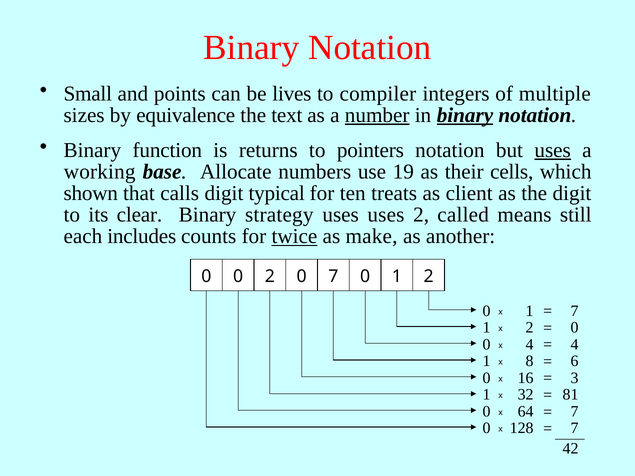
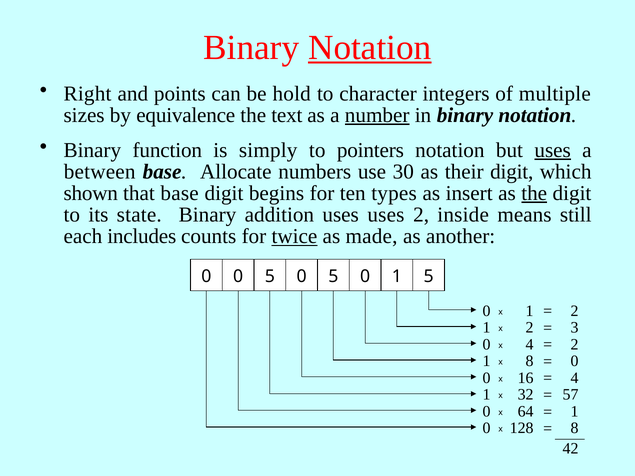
Notation underline: none -> present (370, 47)
Small: Small -> Right (88, 94)
lives: lives -> hold (292, 94)
compiler: compiler -> character (378, 94)
binary underline: present -> none (465, 115)
returns: returns -> simply (268, 150)
working: working -> between (100, 172)
19: 19 -> 30 (403, 172)
their cells: cells -> digit (512, 172)
that calls: calls -> base (180, 193)
typical: typical -> begins (277, 193)
treats: treats -> types (394, 193)
client: client -> insert (469, 193)
the underline: none -> present (534, 193)
clear: clear -> state (139, 215)
strategy: strategy -> addition (279, 215)
called: called -> inside (463, 215)
make: make -> made (372, 237)
0 0 2: 2 -> 5 (270, 276)
7: 7 -> 5 (333, 276)
1 2: 2 -> 5 (429, 276)
7: 7 -> 2 (574, 311)
x 0: 0 -> 3 (574, 328)
4: 4 -> 2 (574, 345)
x 6: 6 -> 0 (574, 361)
x 3: 3 -> 4 (574, 378)
81: 81 -> 57 (571, 395)
7: 7 -> 1 (574, 412)
7: 7 -> 8 (574, 428)
